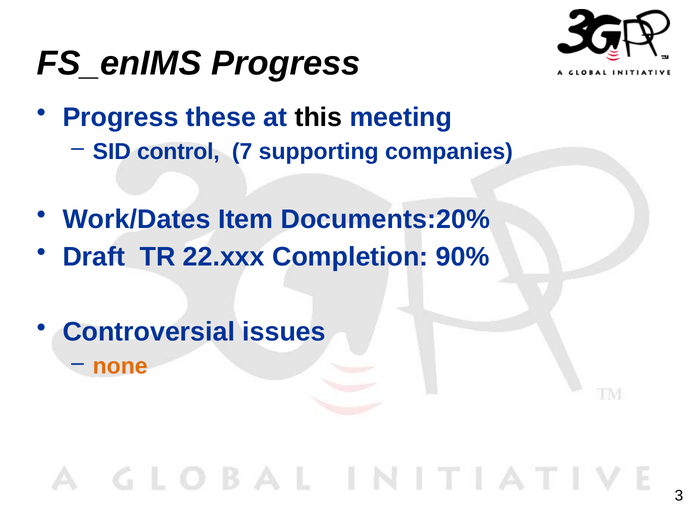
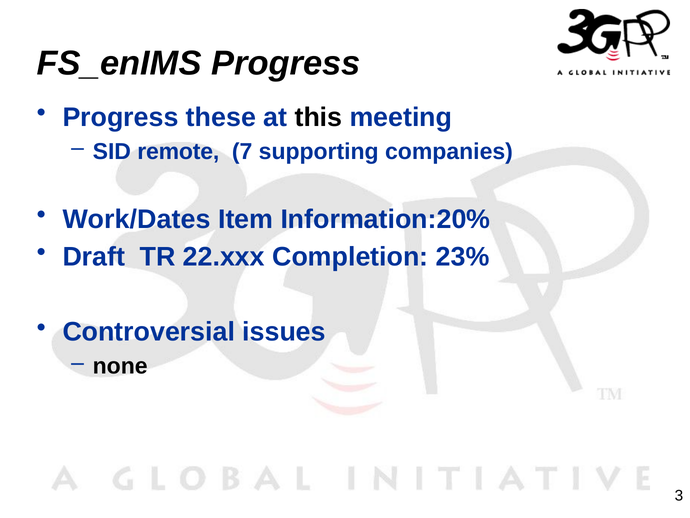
control: control -> remote (178, 151)
Documents:20%: Documents:20% -> Information:20% (385, 219)
90%: 90% -> 23% (463, 257)
none colour: orange -> black (120, 366)
